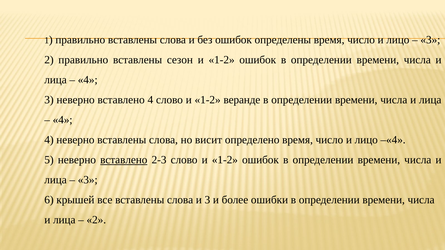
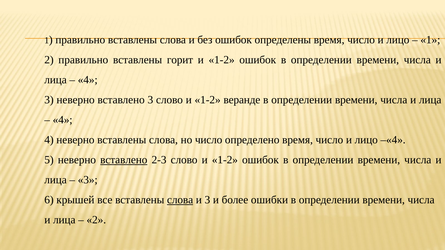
3: 3 -> 1 (430, 40)
сезон: сезон -> горит (180, 60)
вставлено 4: 4 -> 3 (150, 100)
но висит: висит -> число (209, 140)
слова underline: none -> present (180, 200)
